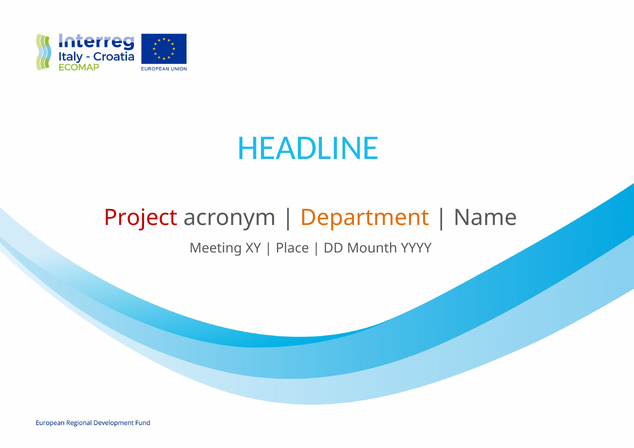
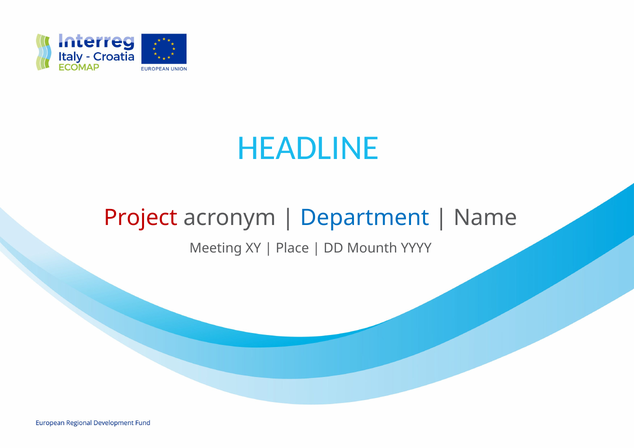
Department colour: orange -> blue (365, 218)
